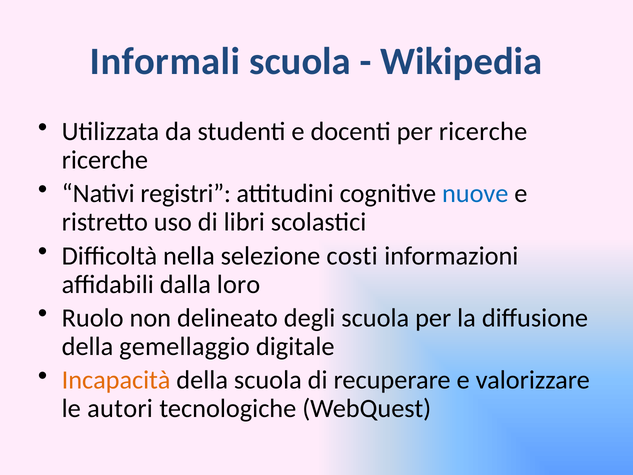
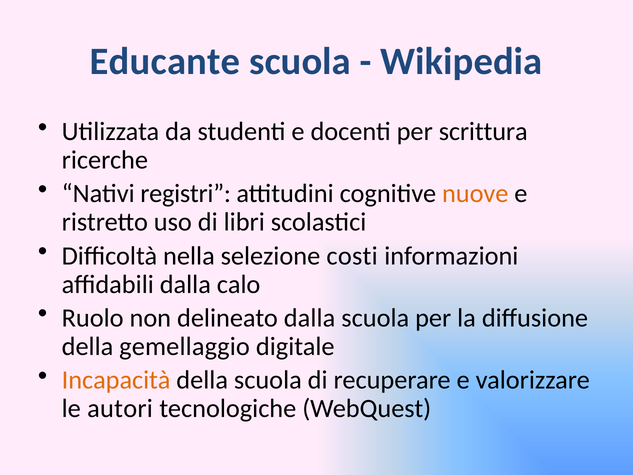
Informali: Informali -> Educante (165, 61)
per ricerche: ricerche -> scrittura (483, 132)
nuove colour: blue -> orange (475, 194)
loro: loro -> calo (239, 284)
delineato degli: degli -> dalla (310, 318)
